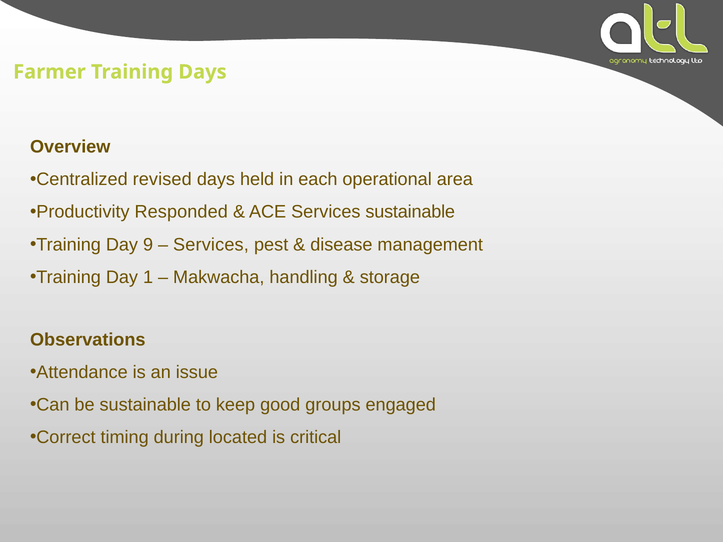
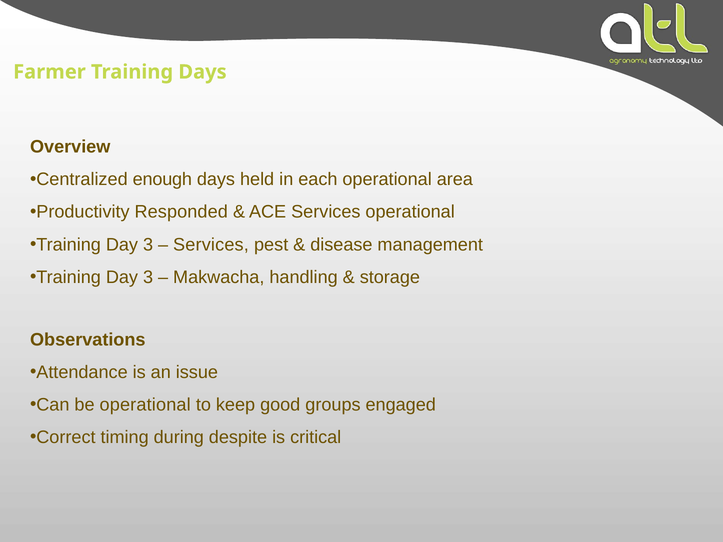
revised: revised -> enough (162, 180)
Services sustainable: sustainable -> operational (410, 212)
9: 9 -> 3 (148, 245)
1: 1 -> 3 (148, 277)
be sustainable: sustainable -> operational (145, 405)
located: located -> despite (238, 437)
